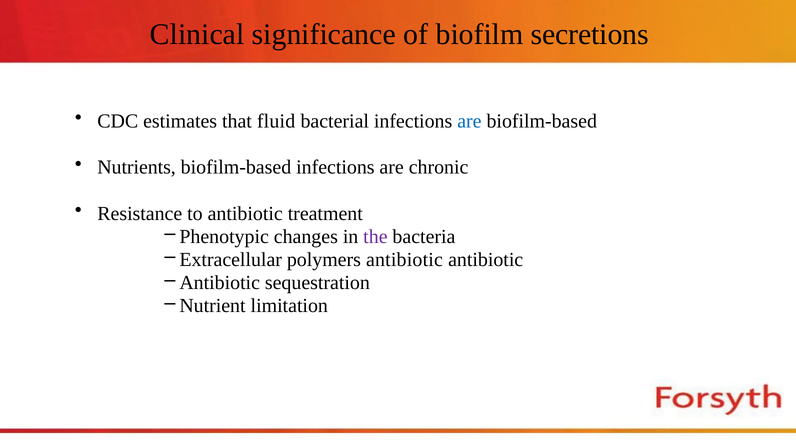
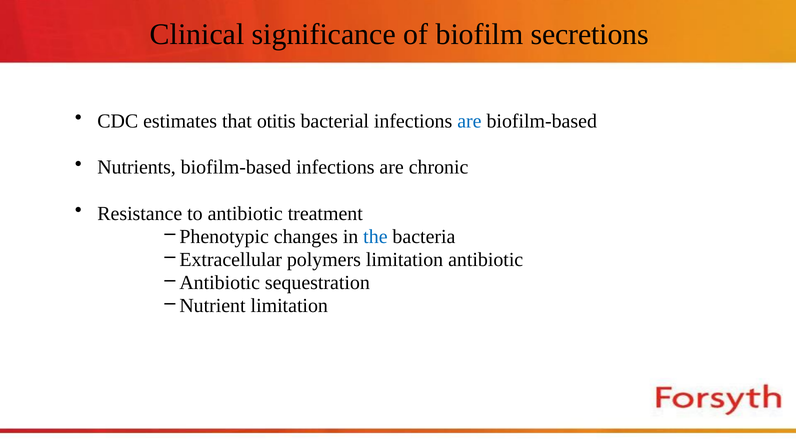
fluid: fluid -> otitis (276, 121)
the colour: purple -> blue (375, 237)
polymers antibiotic: antibiotic -> limitation (405, 260)
